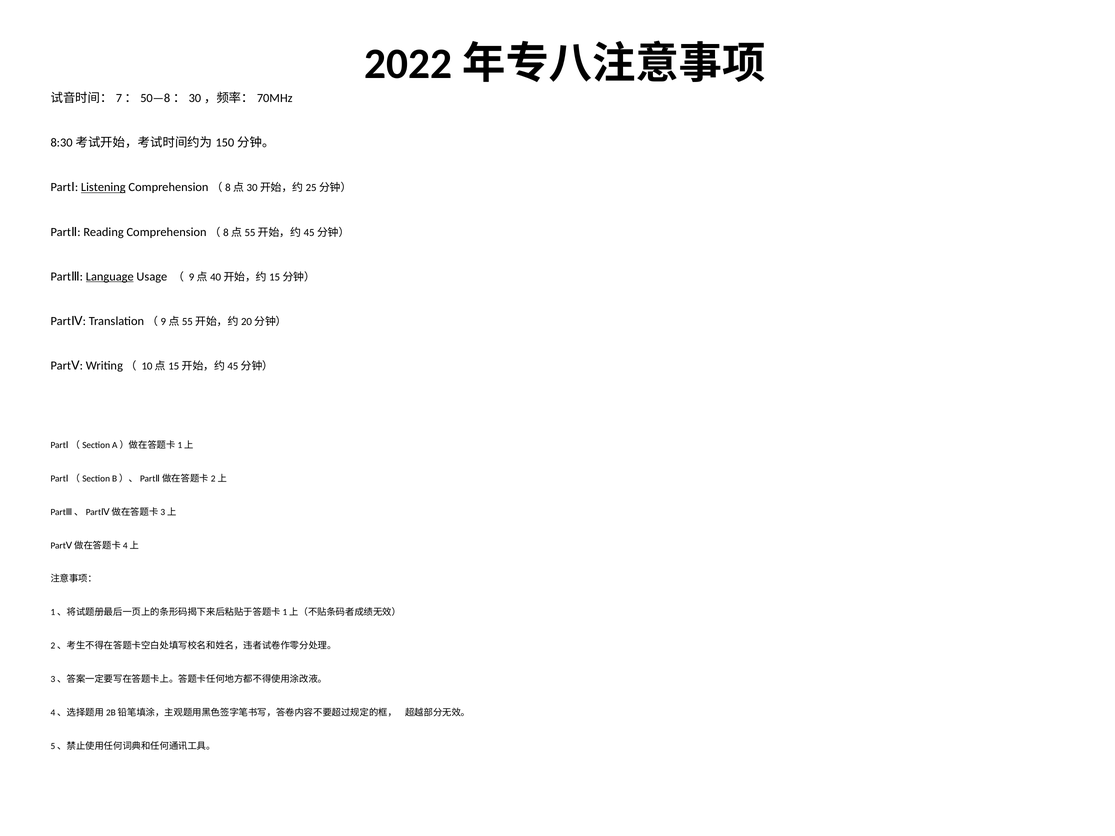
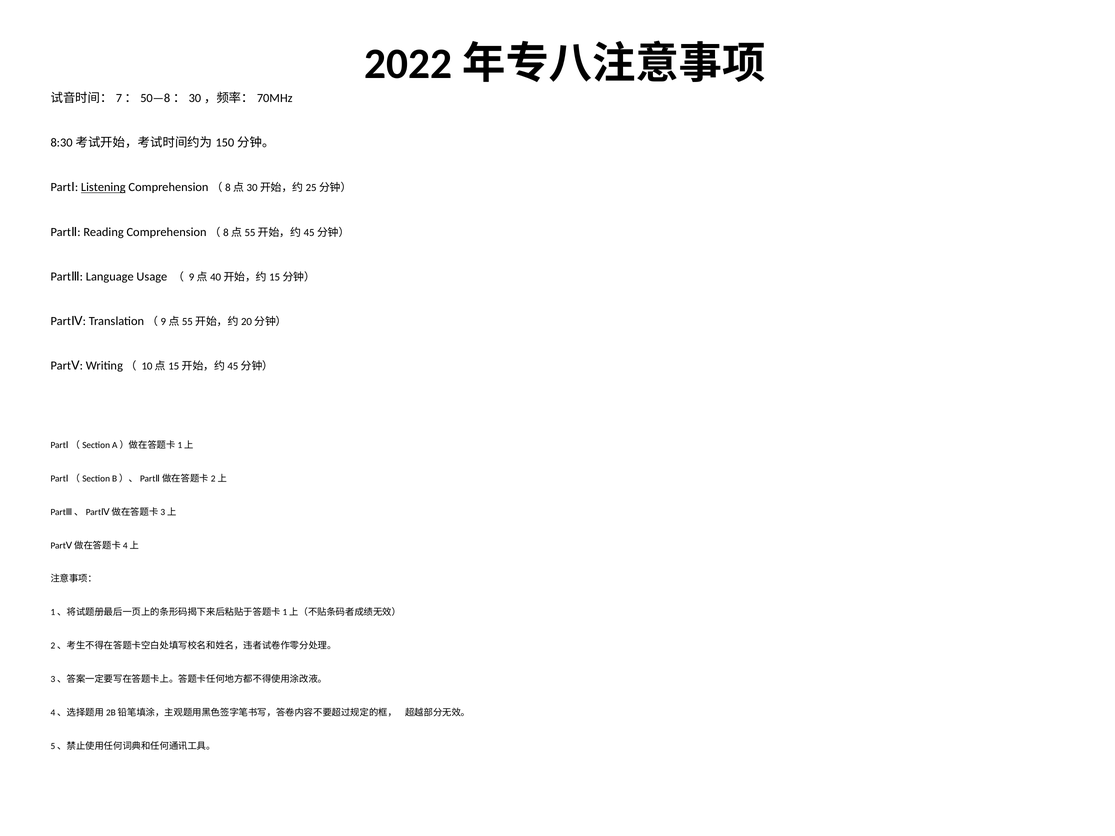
Language underline: present -> none (110, 277)
